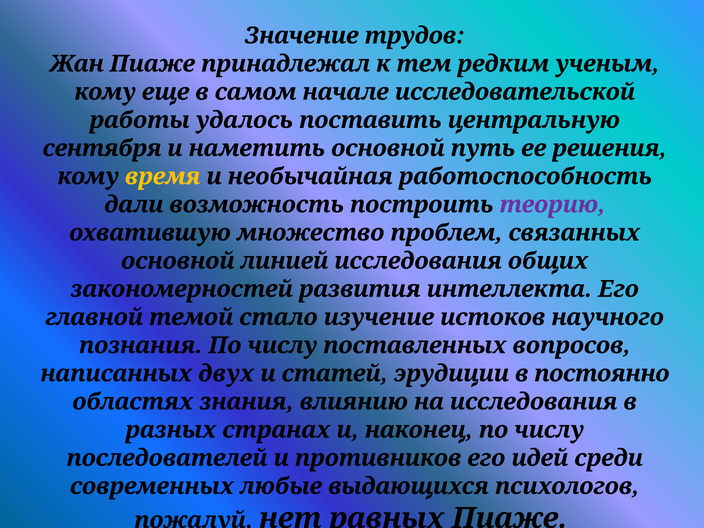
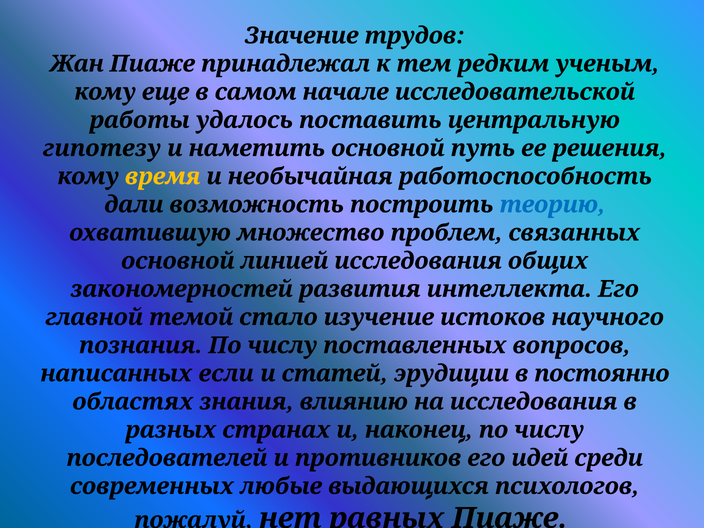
сентября: сентября -> гипотезу (102, 148)
теорию colour: purple -> blue (552, 205)
двух: двух -> если (226, 374)
